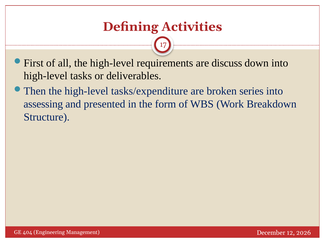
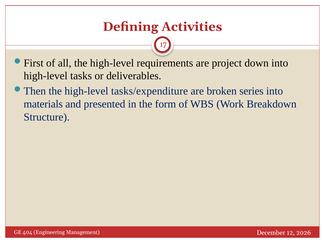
discuss: discuss -> project (227, 63)
assessing: assessing -> materials (43, 104)
